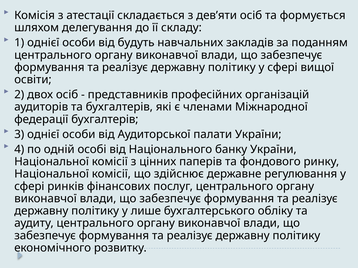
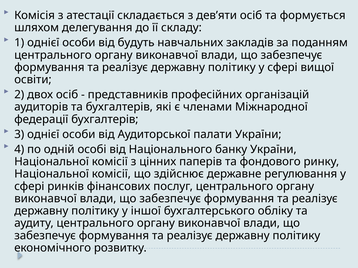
лише: лише -> іншої (146, 211)
